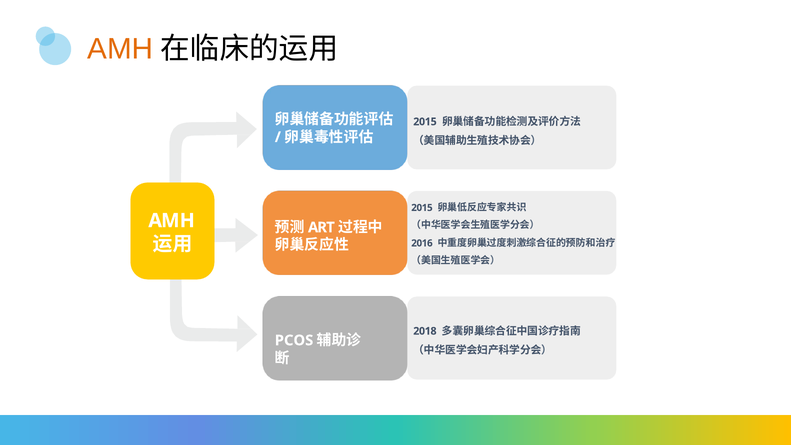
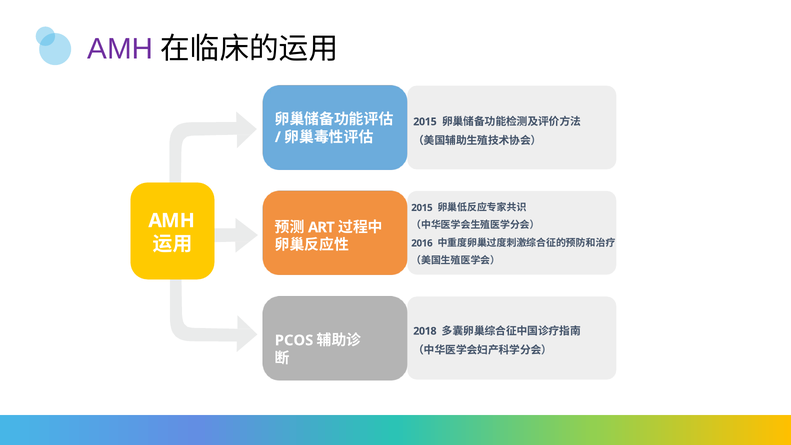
AMH colour: orange -> purple (120, 49)
